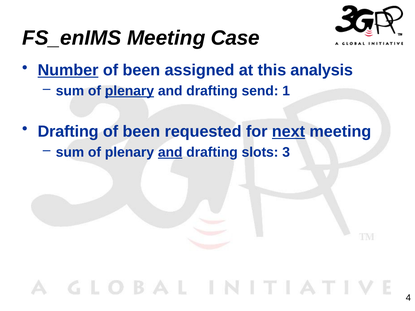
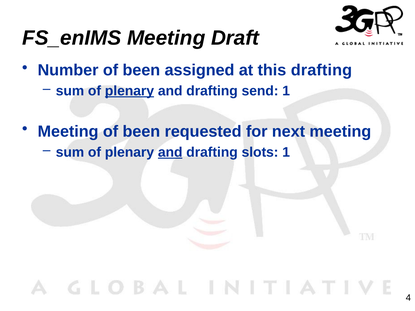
Case: Case -> Draft (235, 38)
Number underline: present -> none (68, 70)
this analysis: analysis -> drafting (321, 70)
Drafting: Drafting -> Meeting (68, 132)
next underline: present -> none (288, 132)
slots 3: 3 -> 1 (286, 152)
